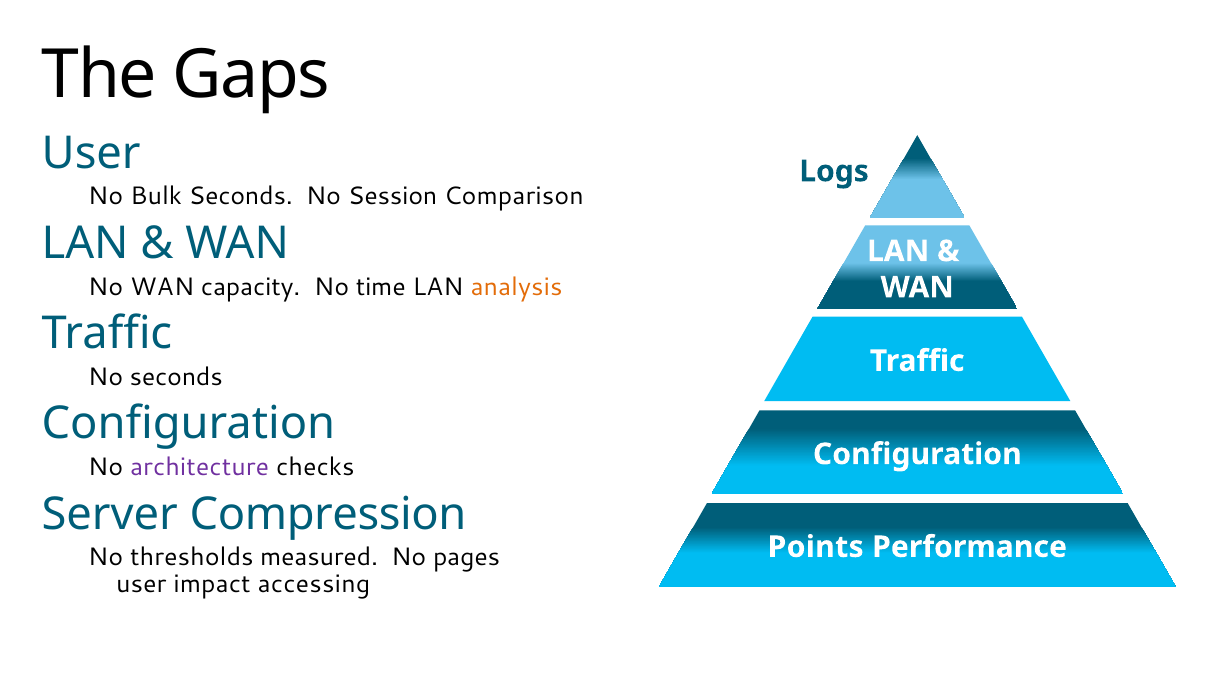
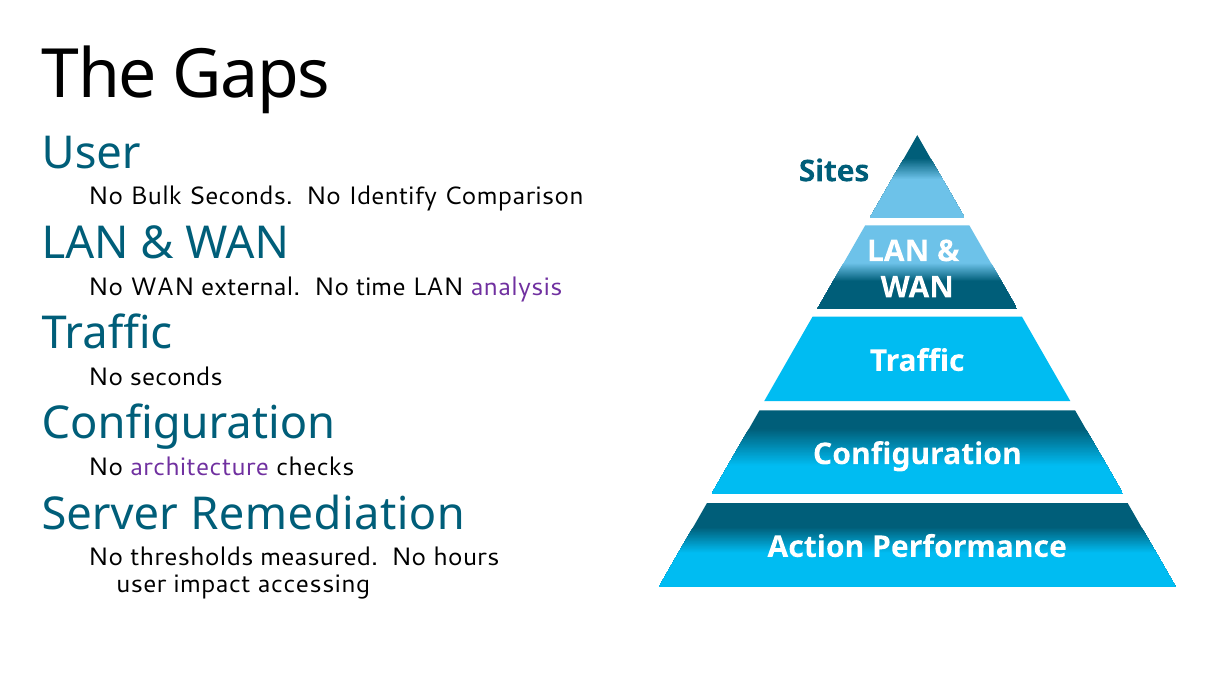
Logs: Logs -> Sites (834, 171)
Session: Session -> Identify (393, 197)
capacity: capacity -> external (251, 287)
analysis colour: orange -> purple (517, 287)
Compression: Compression -> Remediation (328, 514)
Points: Points -> Action (816, 547)
pages: pages -> hours (466, 557)
